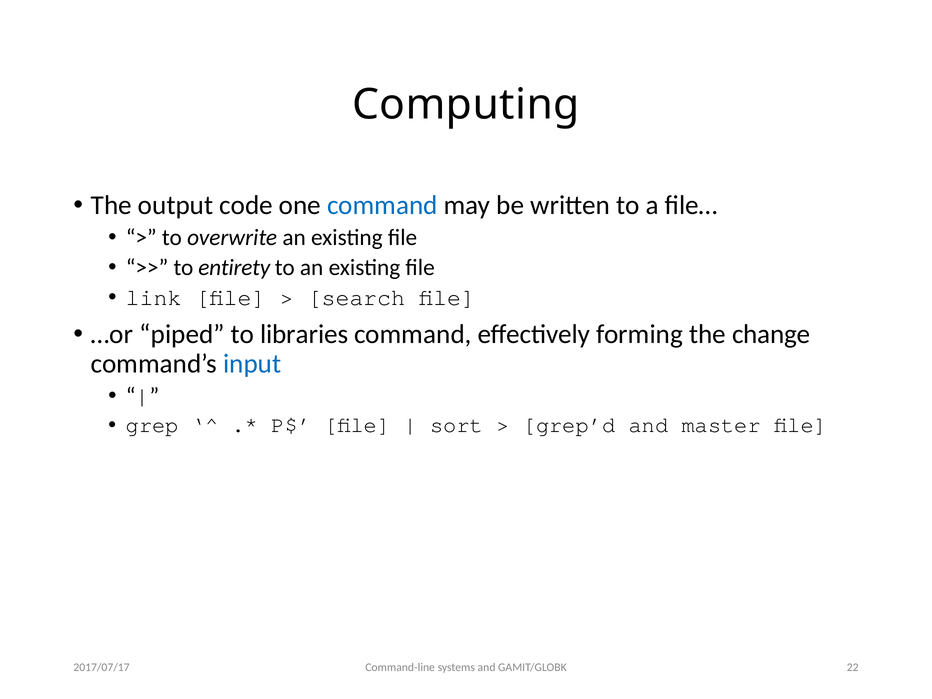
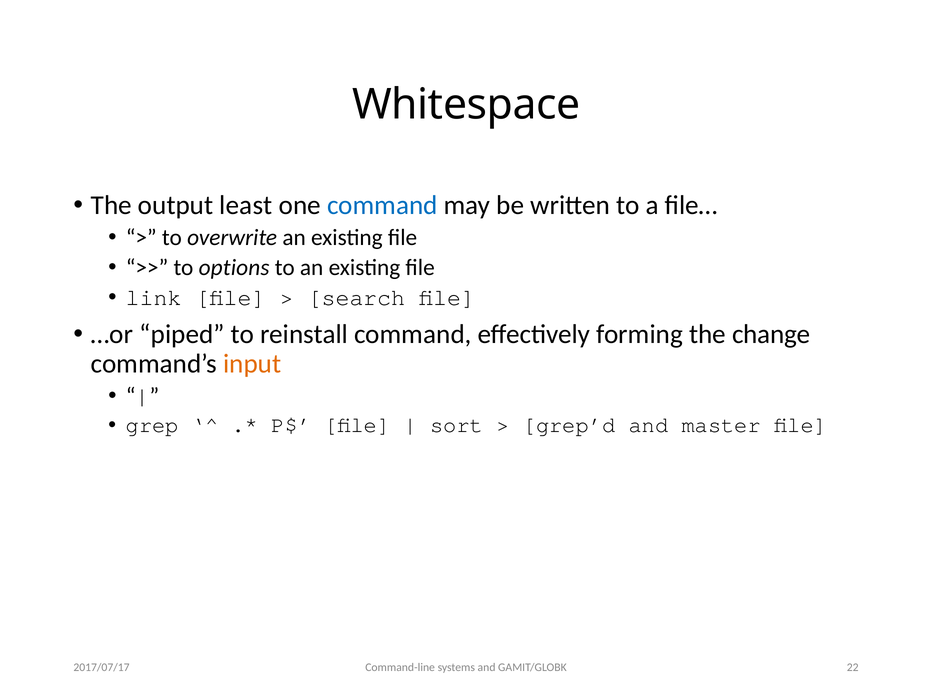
Computing: Computing -> Whitespace (466, 104)
code: code -> least (246, 205)
entirety: entirety -> options (234, 267)
libraries: libraries -> reinstall (304, 334)
input colour: blue -> orange (252, 364)
